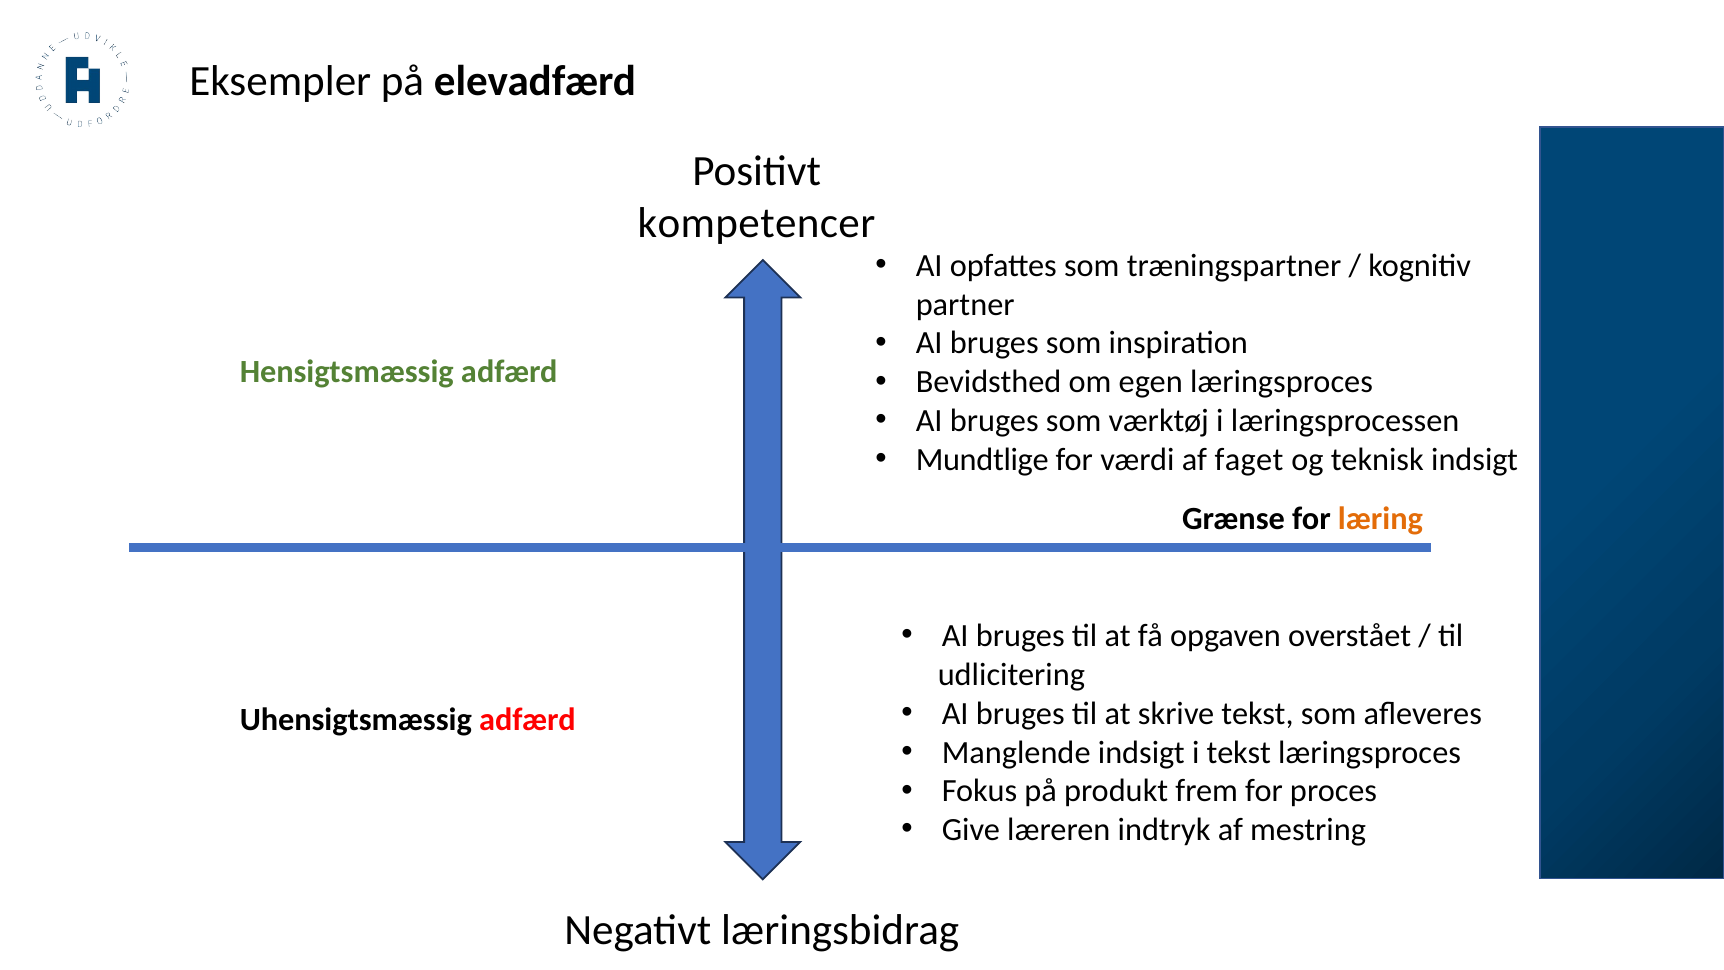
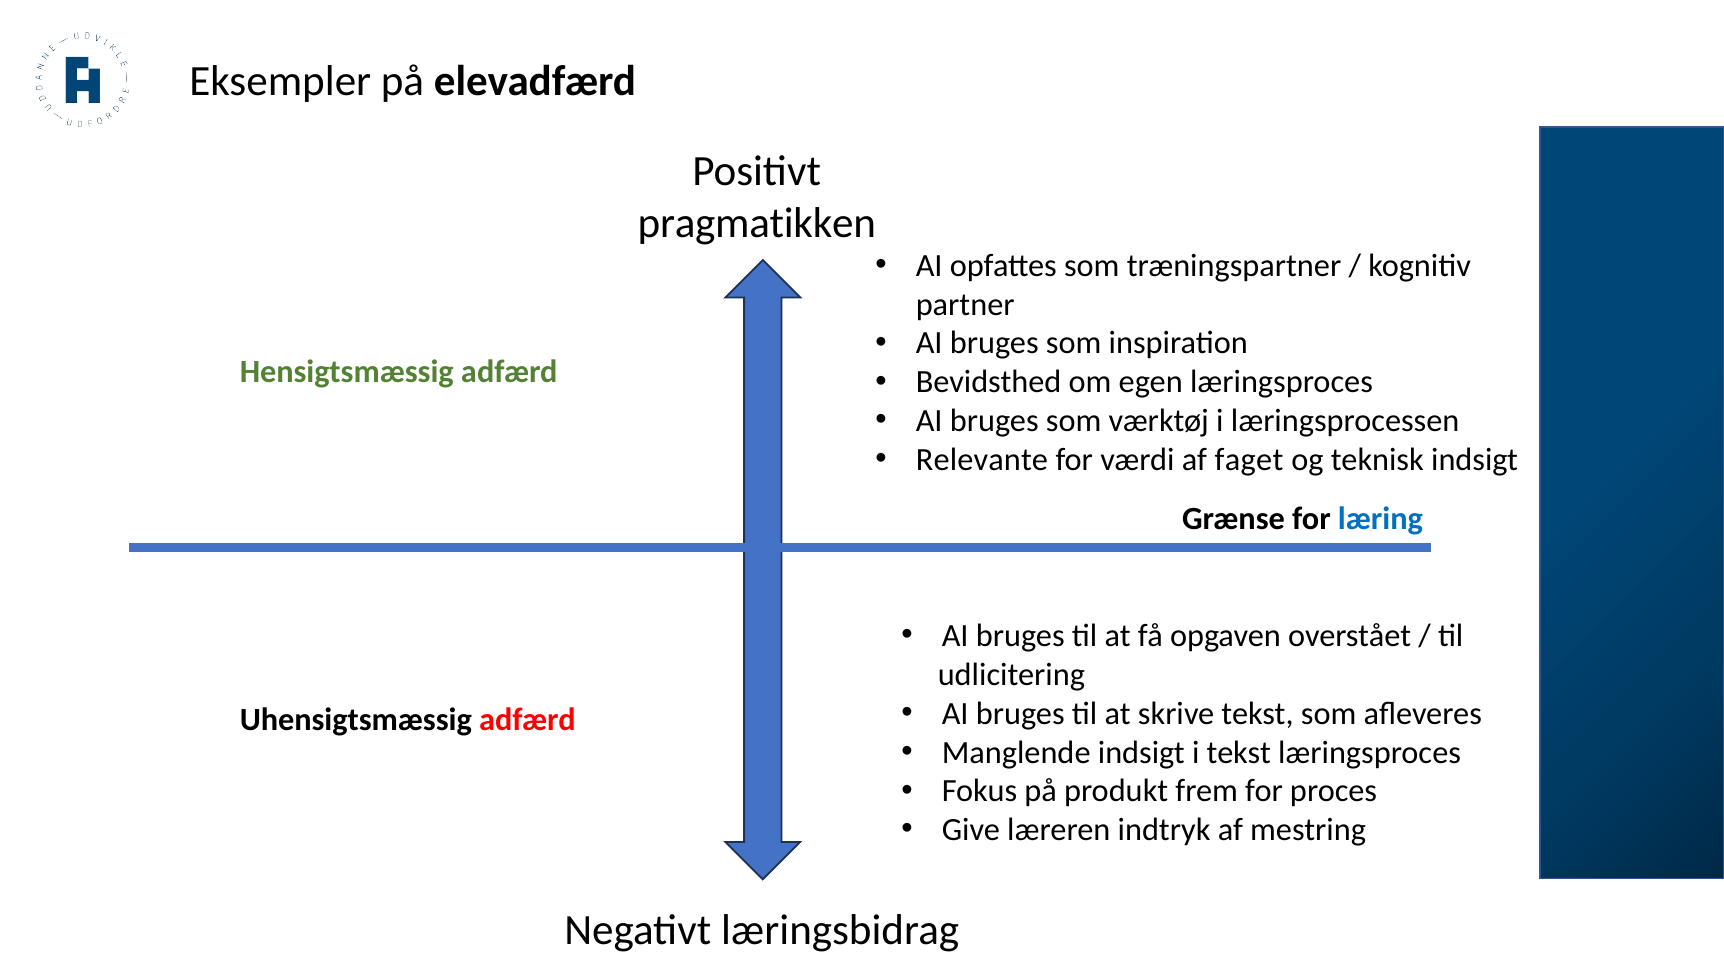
kompetencer: kompetencer -> pragmatikken (757, 223)
Mundtlige: Mundtlige -> Relevante (982, 460)
læring colour: orange -> blue (1381, 519)
